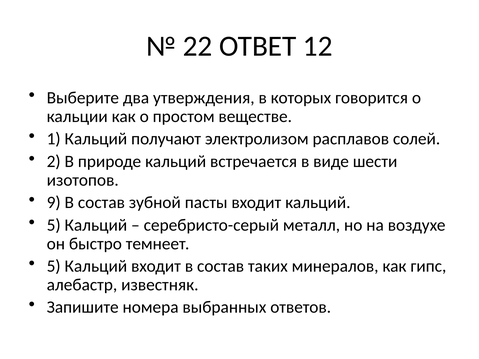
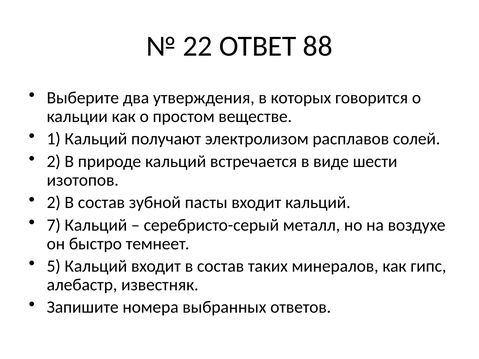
12: 12 -> 88 (318, 46)
9: 9 -> 2 (54, 203)
5: 5 -> 7 (54, 225)
